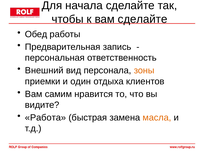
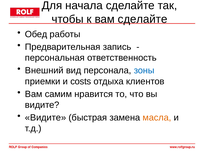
зоны colour: orange -> blue (144, 70)
один: один -> costs (81, 81)
Работа: Работа -> Видите (46, 118)
